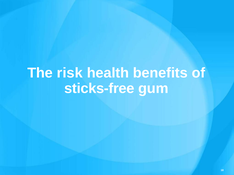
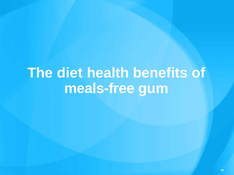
risk: risk -> diet (70, 73)
sticks-free: sticks-free -> meals-free (99, 89)
